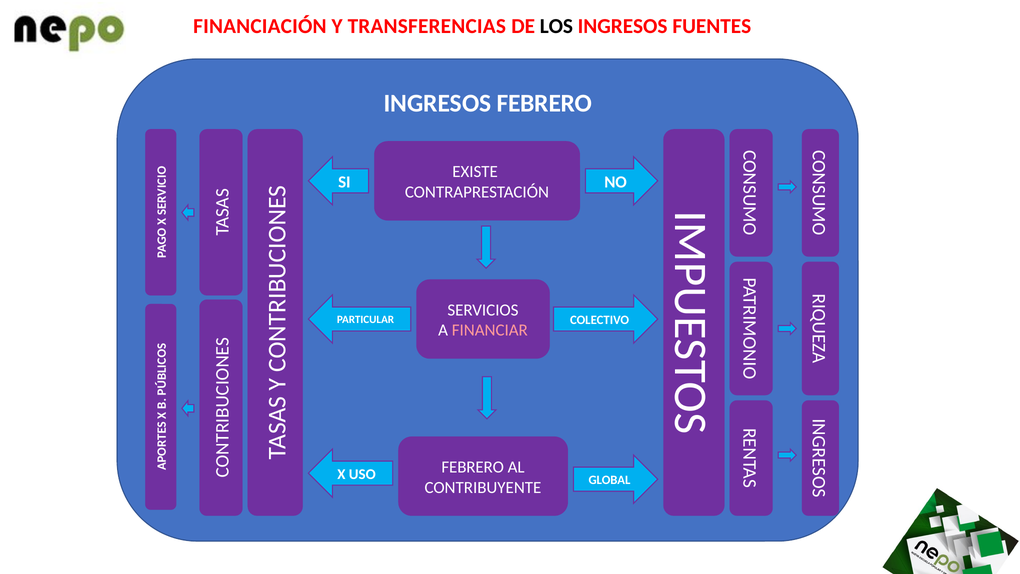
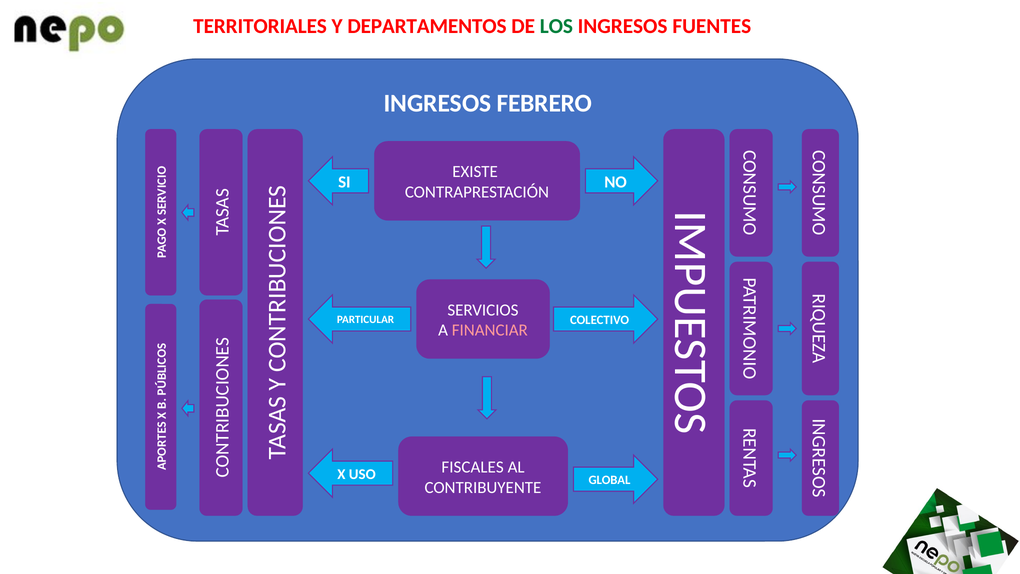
FINANCIACIÓN: FINANCIACIÓN -> TERRITORIALES (260, 26)
TRANSFERENCIAS: TRANSFERENCIAS -> DEPARTAMENTOS (427, 26)
LOS colour: black -> green (556, 26)
FEBRERO: FEBRERO -> FISCALES (473, 467)
